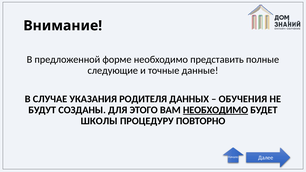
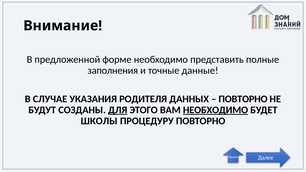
следующие: следующие -> заполнения (113, 71)
ОБУЧЕНИЯ: ОБУЧЕНИЯ -> ПОВТОРНО (243, 99)
ДЛЯ underline: none -> present (118, 110)
